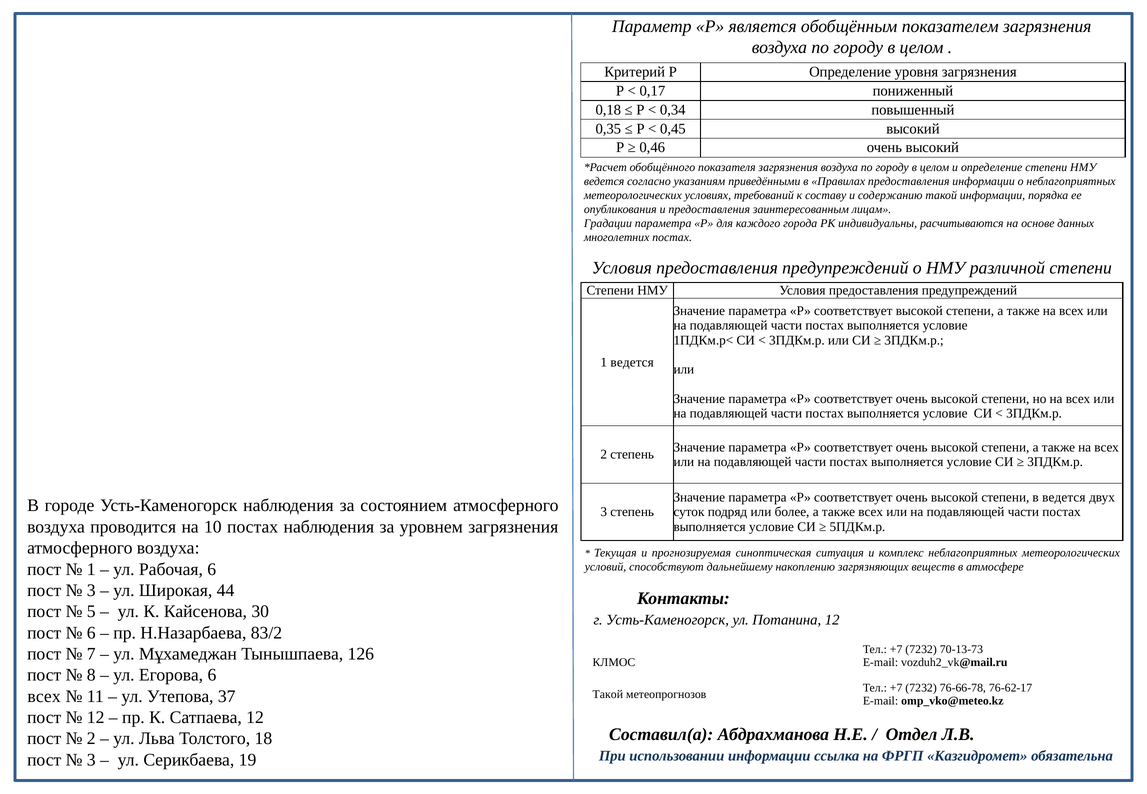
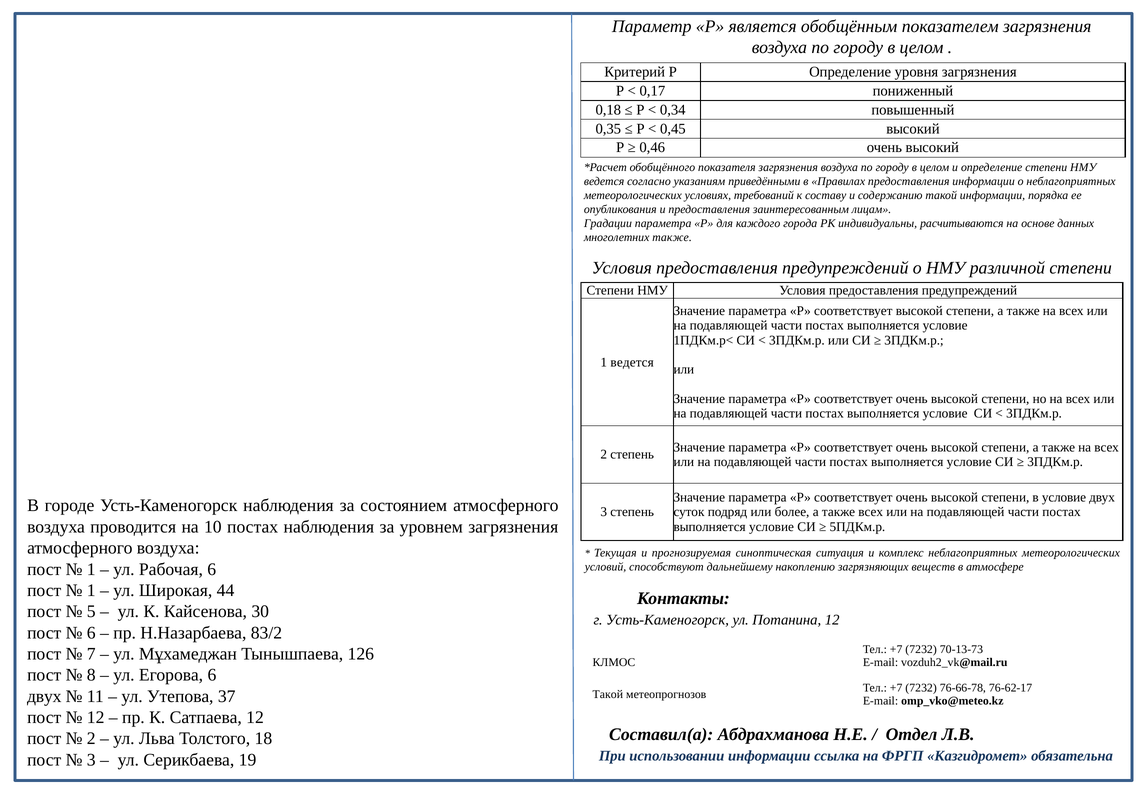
многолетних постах: постах -> также (672, 238)
в ведется: ведется -> условие (1064, 497)
3: 3 -> 1 (91, 590)
всех: всех -> двух (44, 696)
